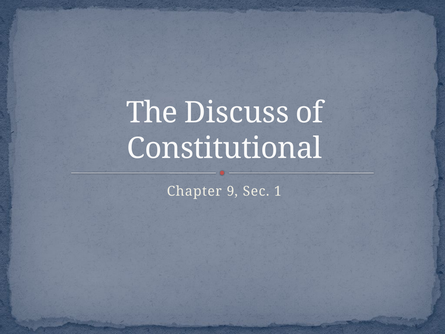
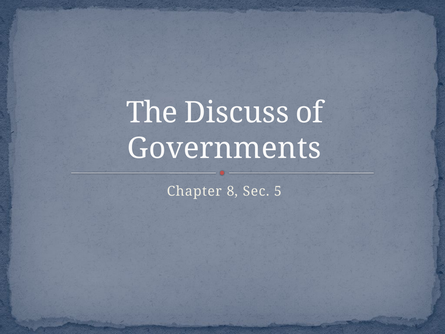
Constitutional: Constitutional -> Governments (224, 148)
9: 9 -> 8 (232, 191)
1: 1 -> 5 (278, 191)
